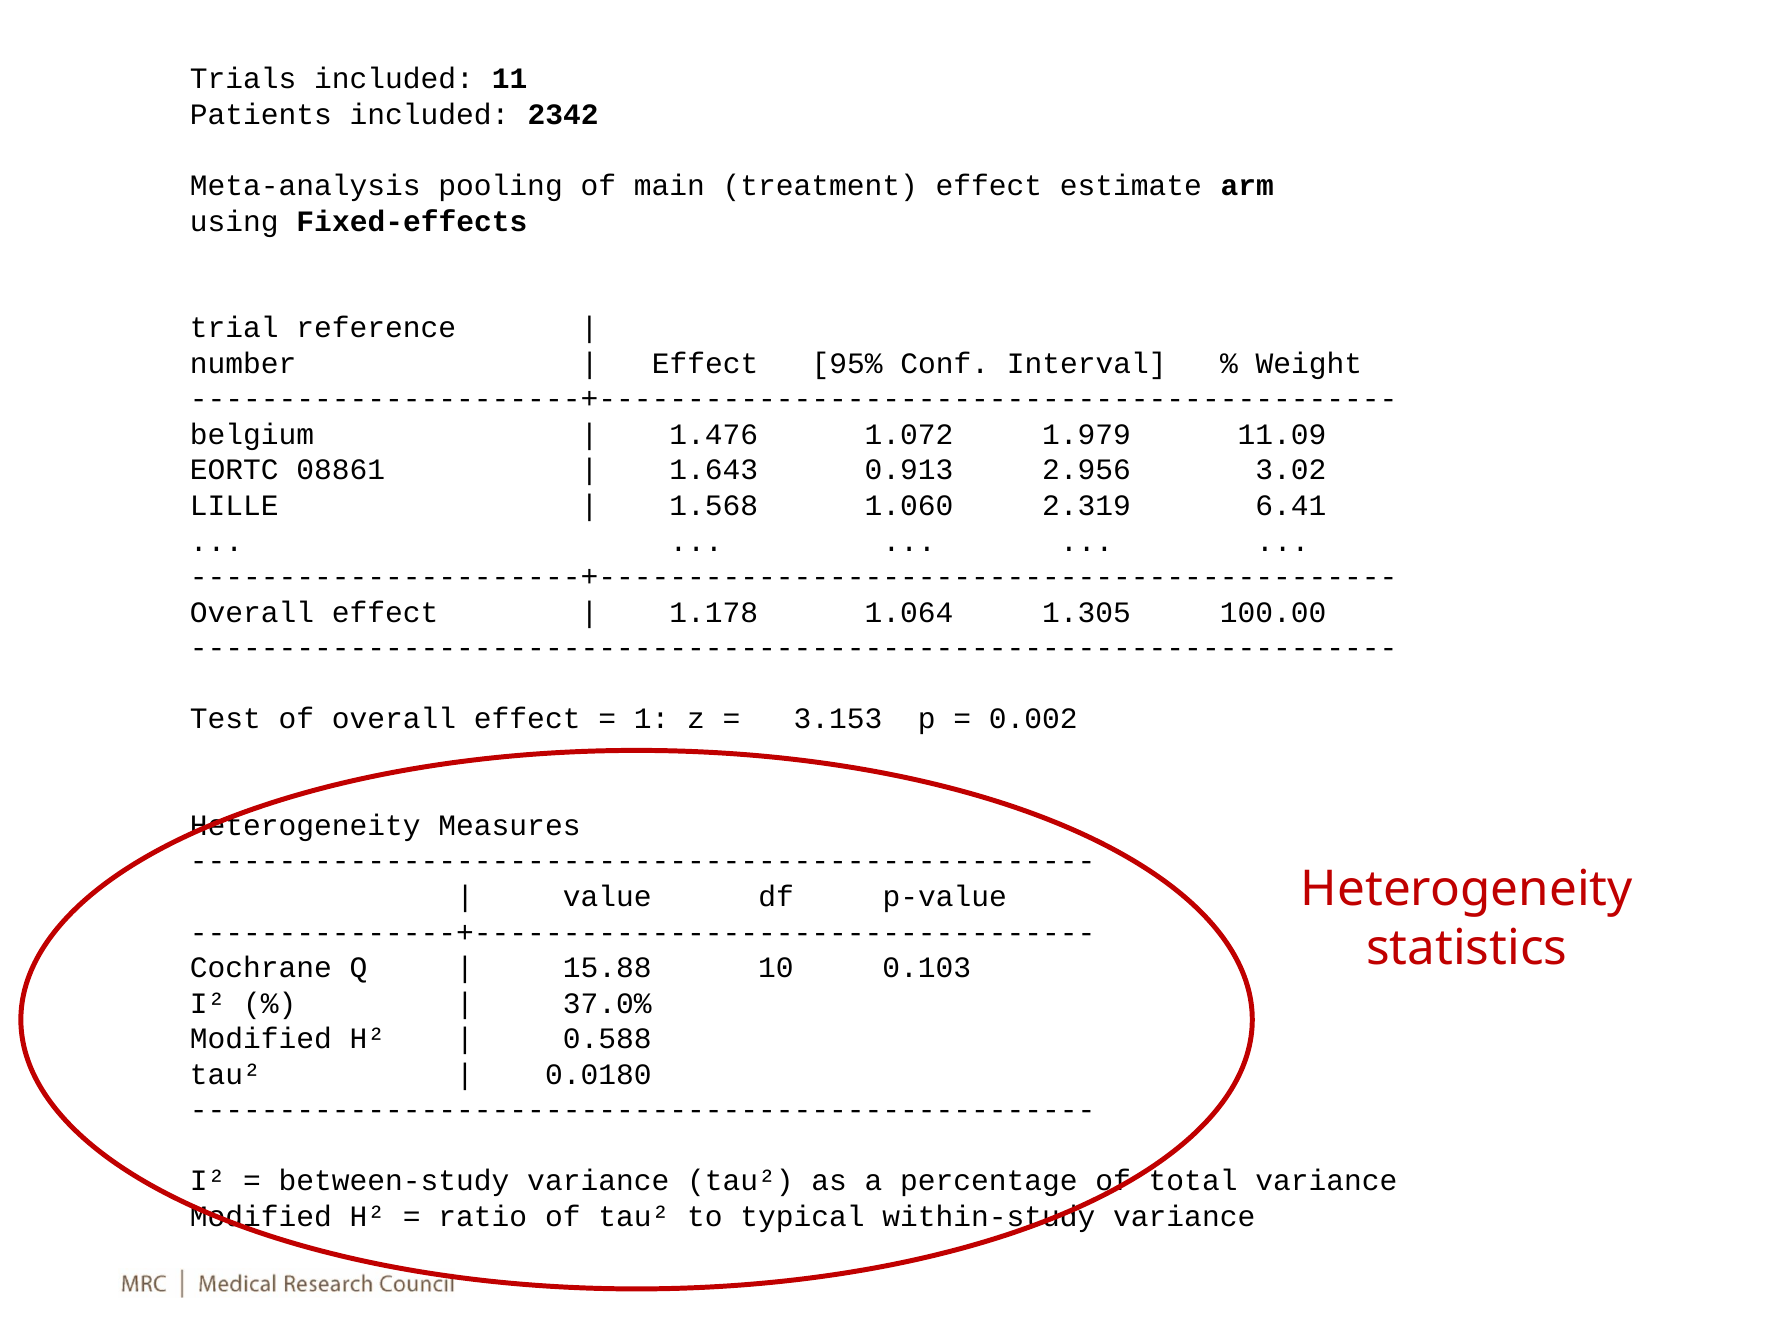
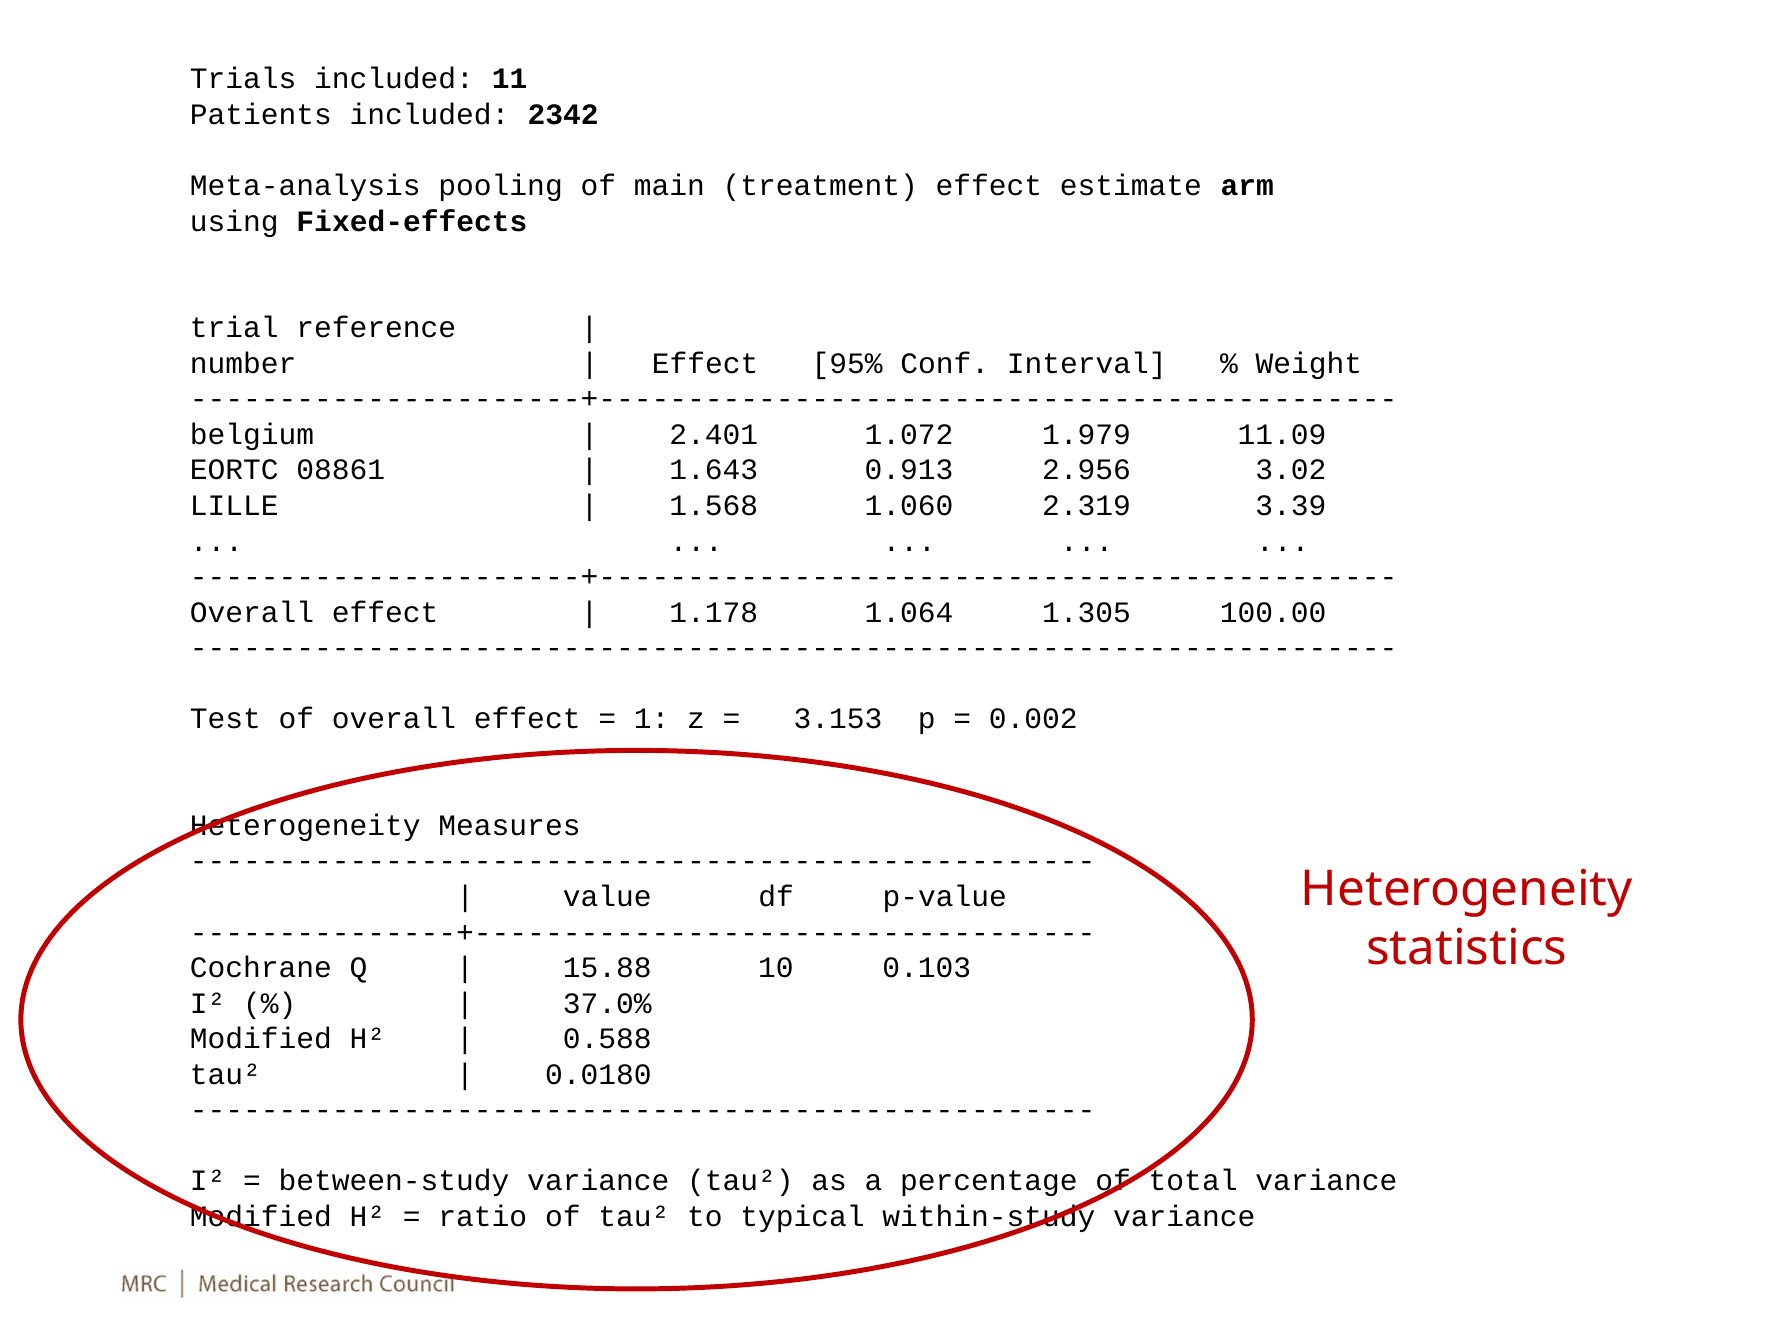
1.476: 1.476 -> 2.401 (714, 435)
6.41: 6.41 -> 3.39 (1291, 506)
